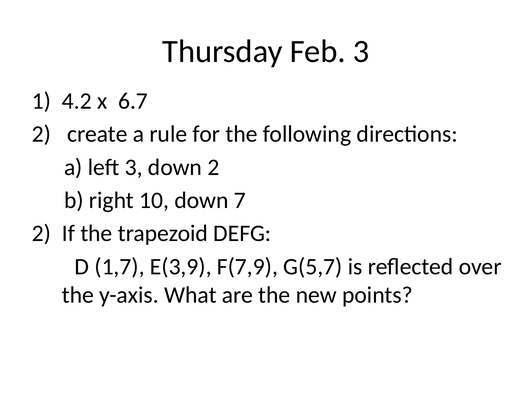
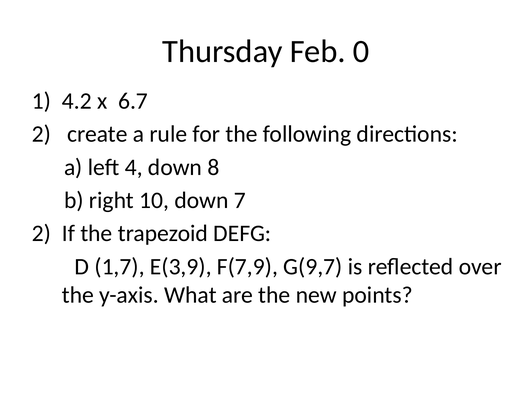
Feb 3: 3 -> 0 (361, 51)
left 3: 3 -> 4 (134, 167)
down 2: 2 -> 8 (213, 167)
G(5,7: G(5,7 -> G(9,7 (313, 267)
